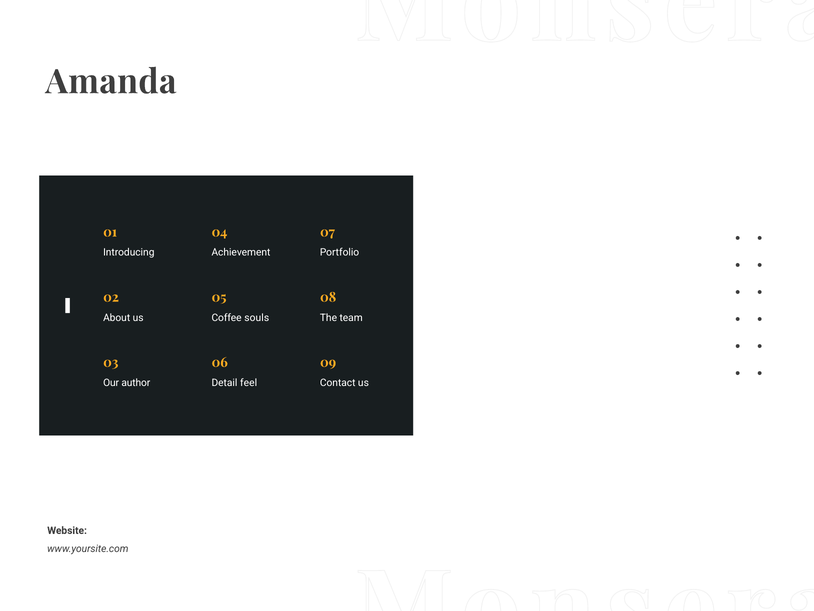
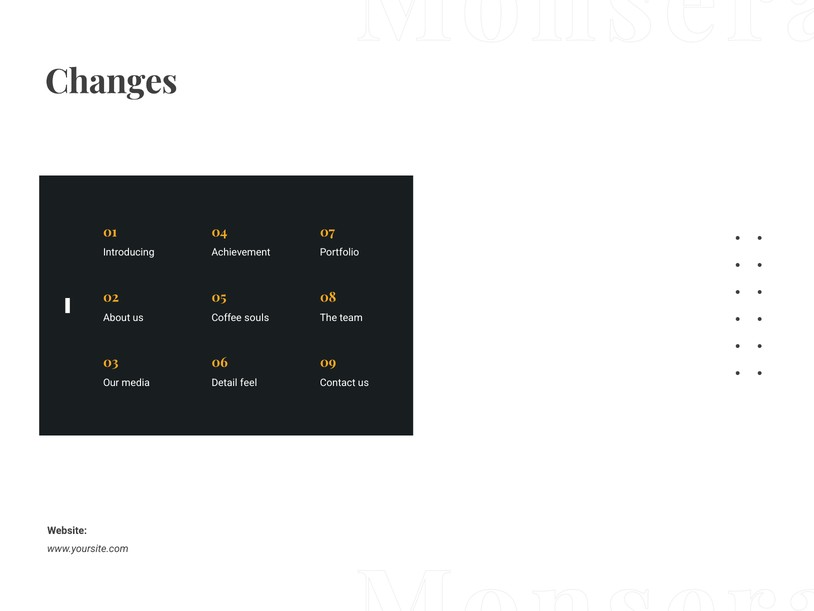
Amanda: Amanda -> Changes (111, 82)
author: author -> media (136, 383)
